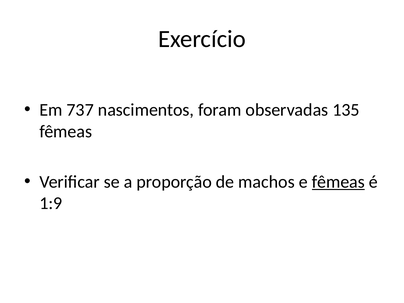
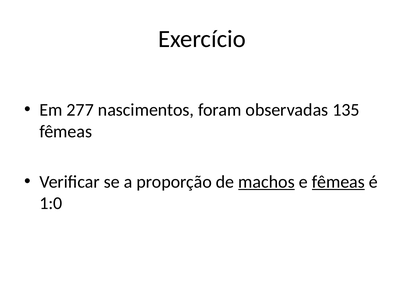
737: 737 -> 277 (80, 110)
machos underline: none -> present (267, 182)
1:9: 1:9 -> 1:0 (51, 203)
